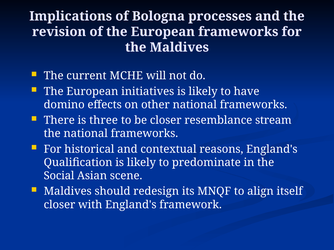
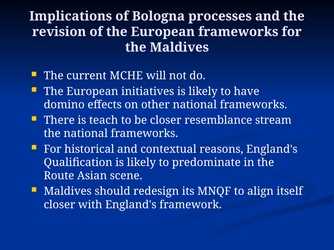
three: three -> teach (104, 120)
Social: Social -> Route (59, 176)
